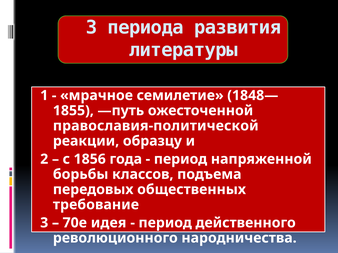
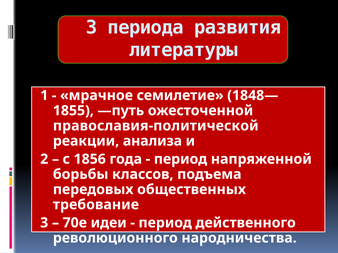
образцу: образцу -> анализа (152, 141)
идея: идея -> идеи (109, 223)
